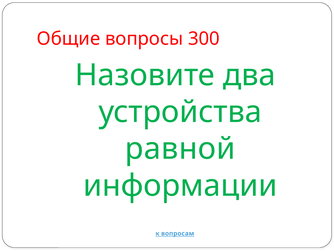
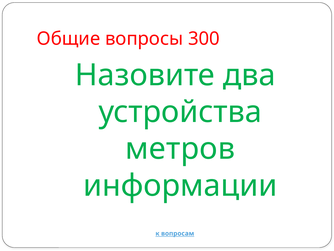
равной: равной -> метров (180, 149)
